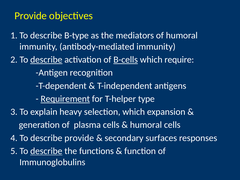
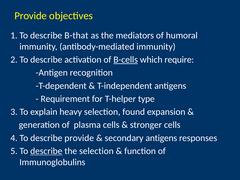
B-type: B-type -> B-that (76, 35)
describe underline: present -> none (46, 60)
Requirement underline: present -> none (65, 99)
selection which: which -> found (134, 112)
humoral: humoral -> stronger (146, 125)
secondary surfaces: surfaces -> antigens (161, 138)
the functions: functions -> selection (96, 151)
